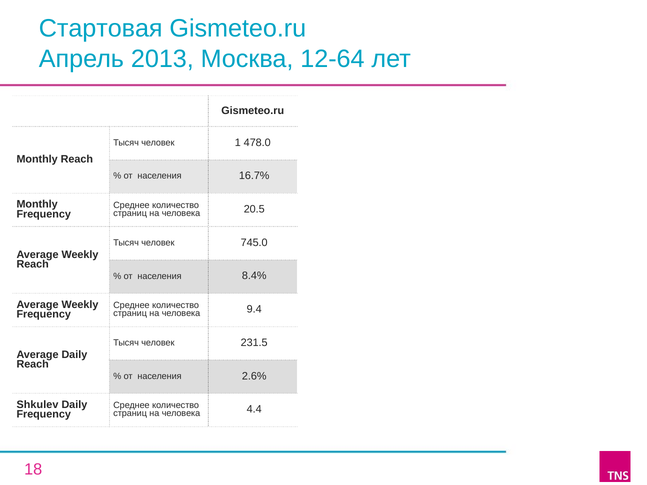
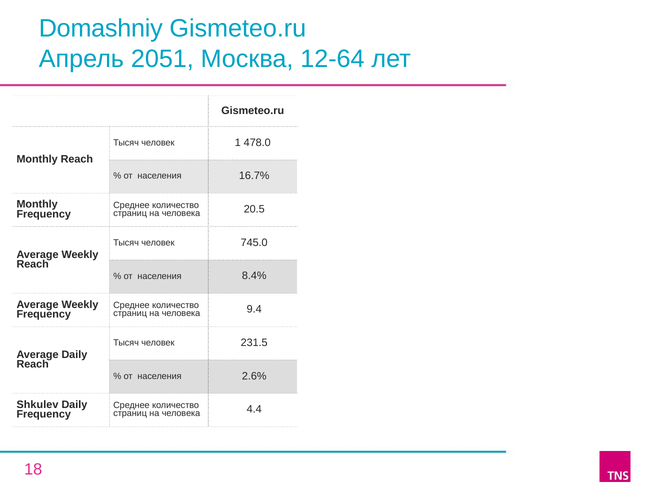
Стартовая: Стартовая -> Domashniy (101, 29)
2013: 2013 -> 2051 (162, 59)
